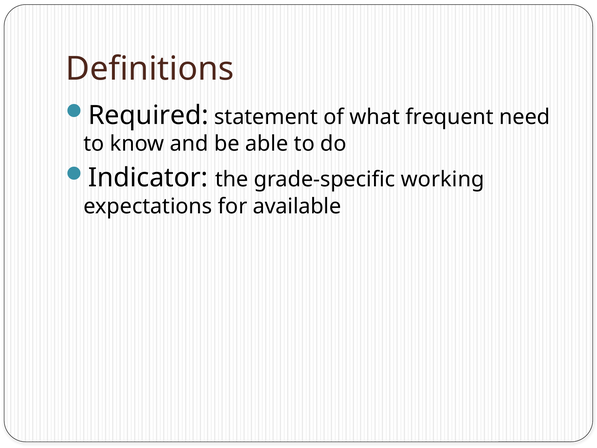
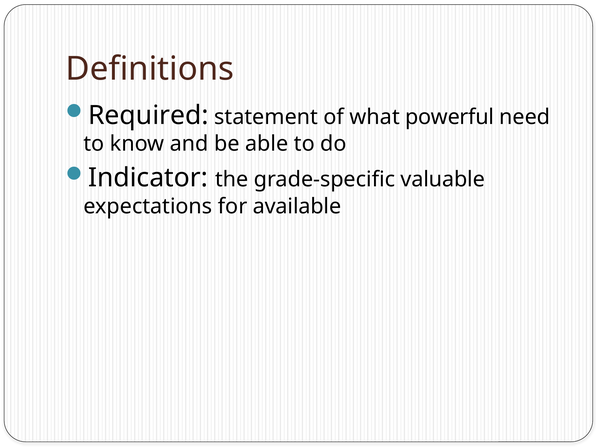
frequent: frequent -> powerful (450, 117)
working: working -> valuable (443, 179)
